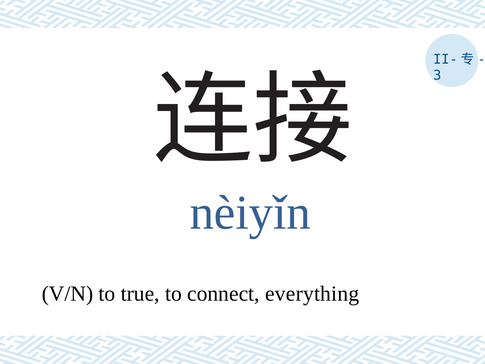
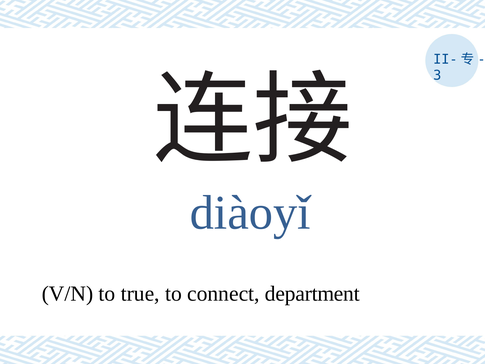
nèiyǐn: nèiyǐn -> diàoyǐ (250, 213)
everything: everything -> department (312, 293)
